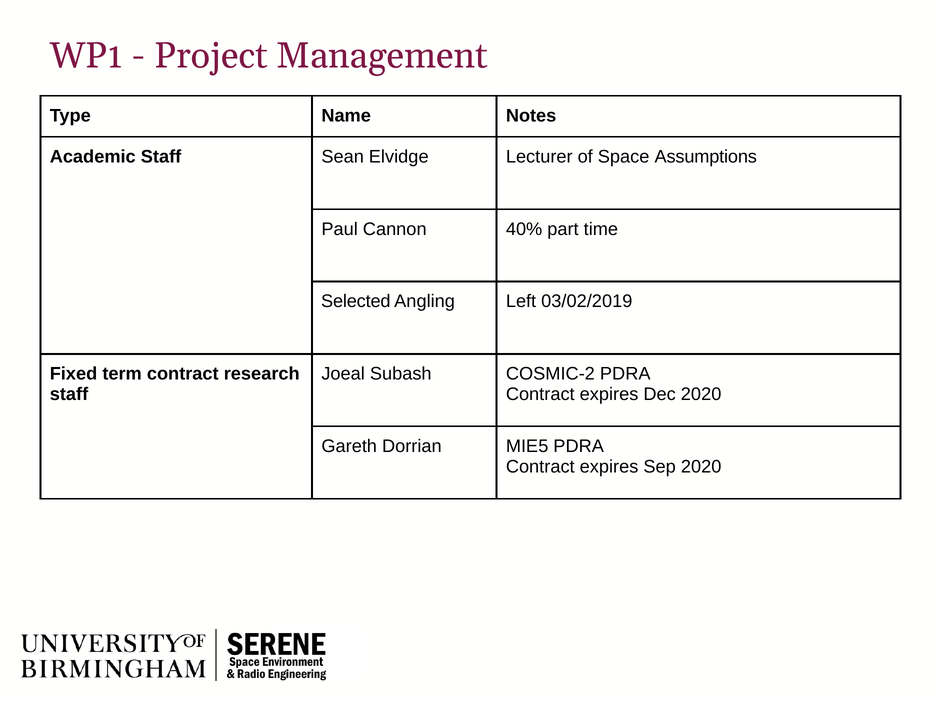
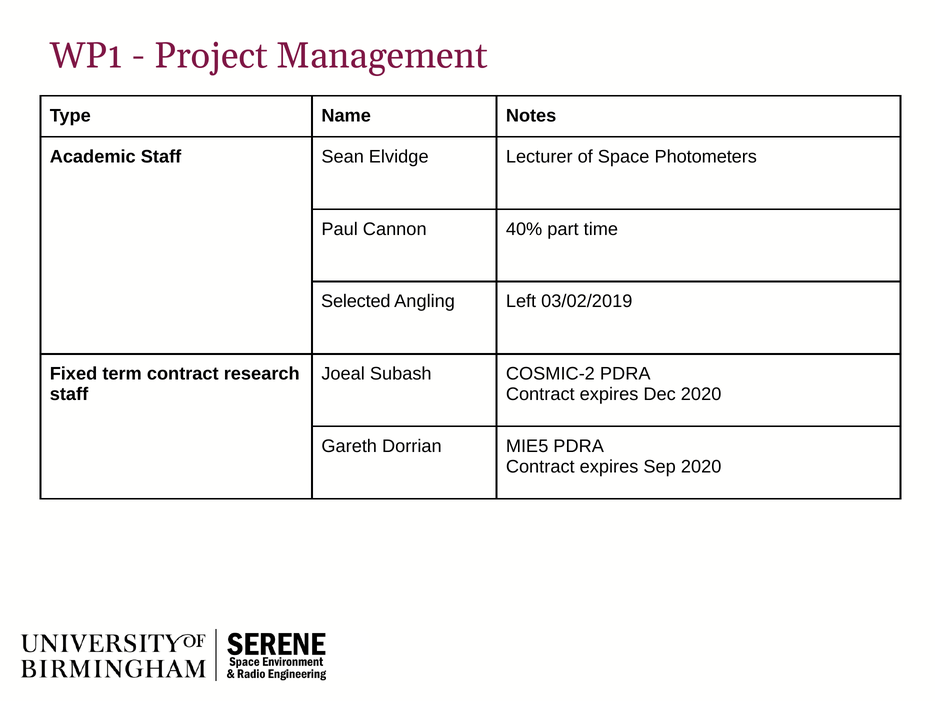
Assumptions: Assumptions -> Photometers (706, 157)
